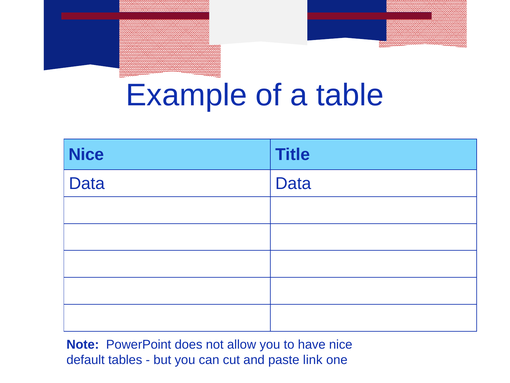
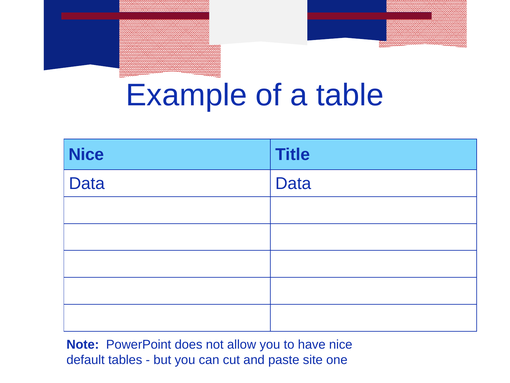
link: link -> site (313, 359)
